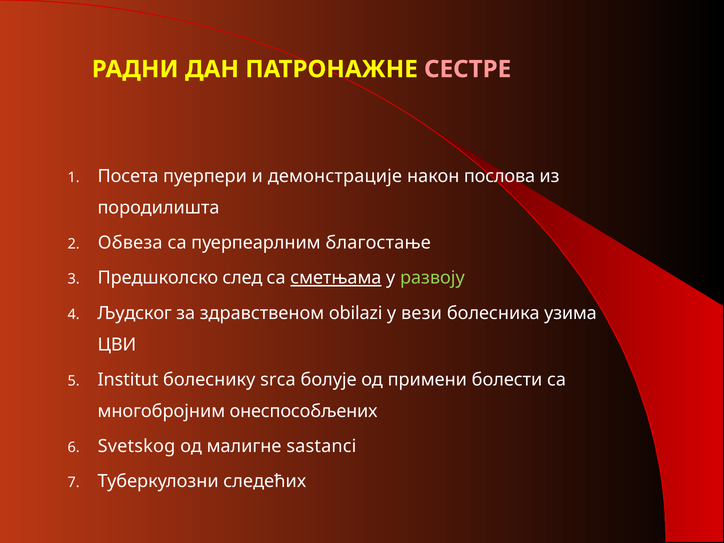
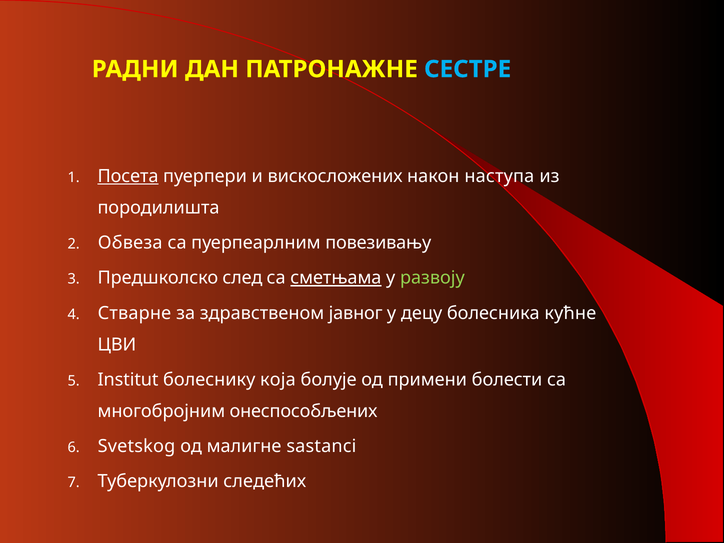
СЕСТРЕ colour: pink -> light blue (468, 69)
Посета underline: none -> present (128, 176)
демонстрације: демонстрације -> вискосложених (335, 176)
послова: послова -> наступа (499, 176)
благостање: благостање -> повезивању (378, 243)
Људског: Људског -> Стварне (134, 313)
obilazi: obilazi -> јавног (356, 313)
вези: вези -> децу (422, 313)
узима: узима -> кућне (570, 313)
srca: srca -> која (278, 380)
